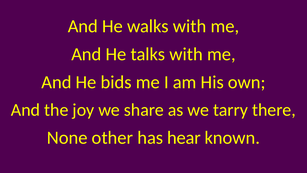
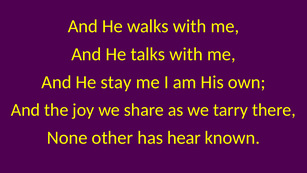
bids: bids -> stay (116, 82)
